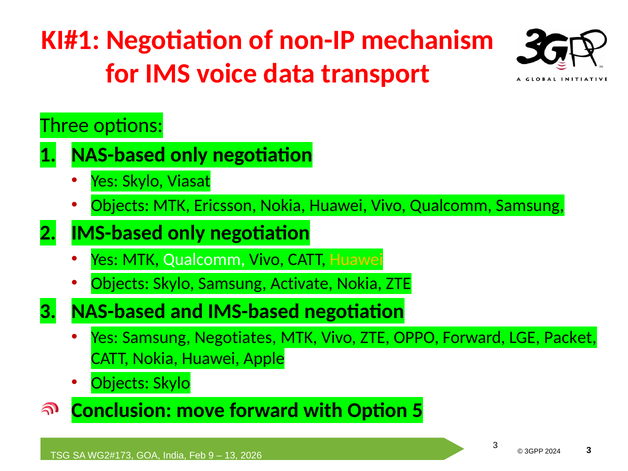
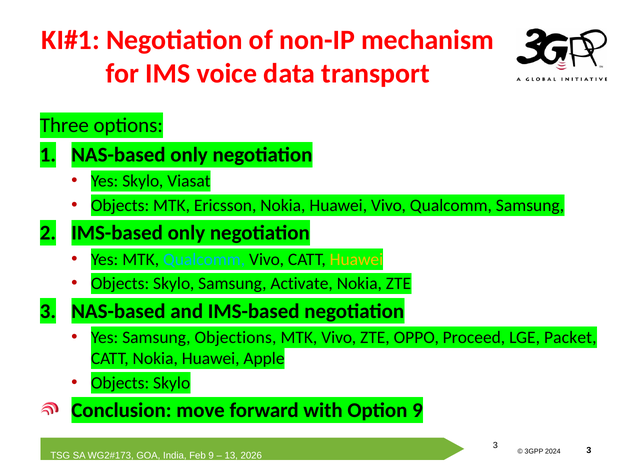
Qualcomm colour: white -> light blue (204, 259)
Negotiates: Negotiates -> Objections (235, 337)
OPPO Forward: Forward -> Proceed (474, 337)
Option 5: 5 -> 9 (417, 410)
